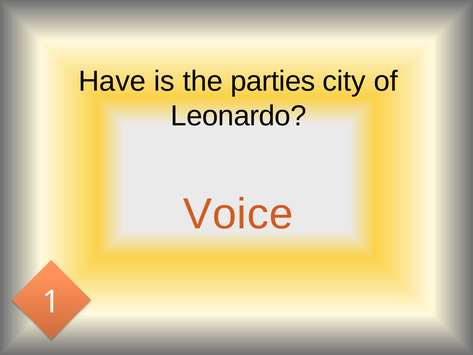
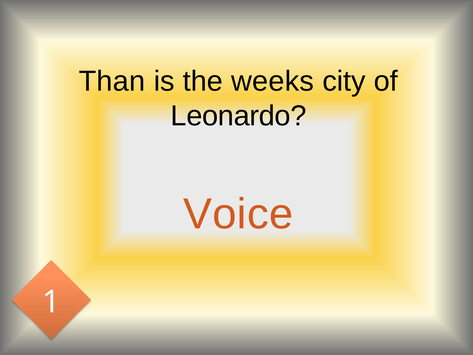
Have: Have -> Than (112, 81)
parties: parties -> weeks (273, 81)
